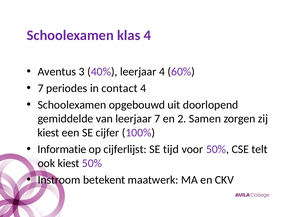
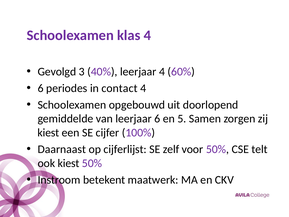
Aventus: Aventus -> Gevolgd (57, 72)
7: 7 -> 6 (41, 88)
leerjaar 7: 7 -> 6 (157, 119)
2: 2 -> 5 (182, 119)
Informatie: Informatie -> Daarnaast (62, 149)
tijd: tijd -> zelf (171, 149)
